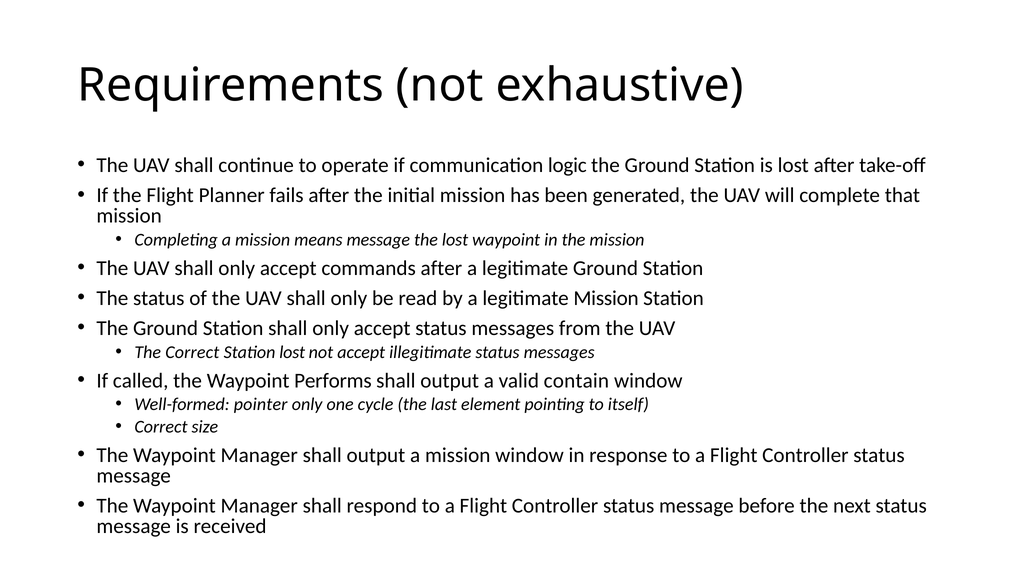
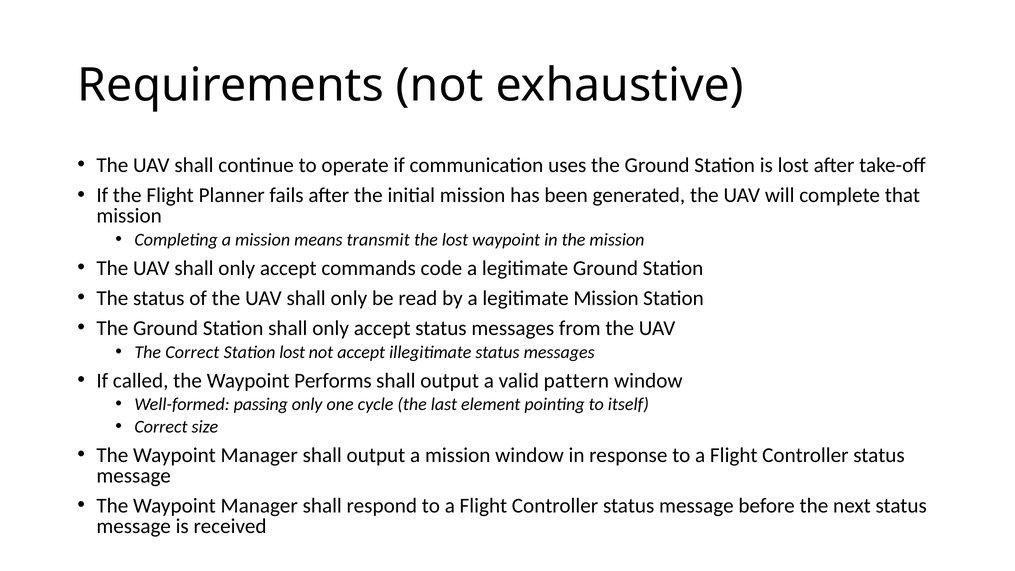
logic: logic -> uses (567, 165)
means message: message -> transmit (378, 240)
commands after: after -> code (441, 268)
contain: contain -> pattern (576, 381)
pointer: pointer -> passing (261, 404)
